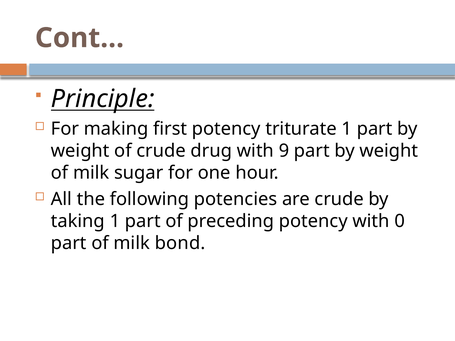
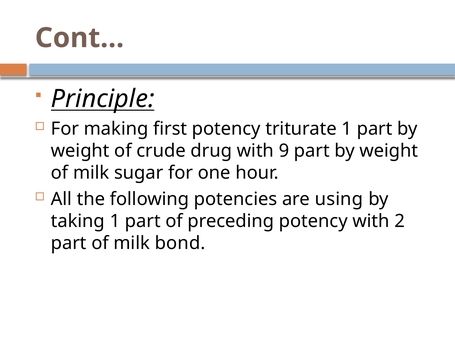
are crude: crude -> using (339, 199)
0: 0 -> 2 (400, 221)
